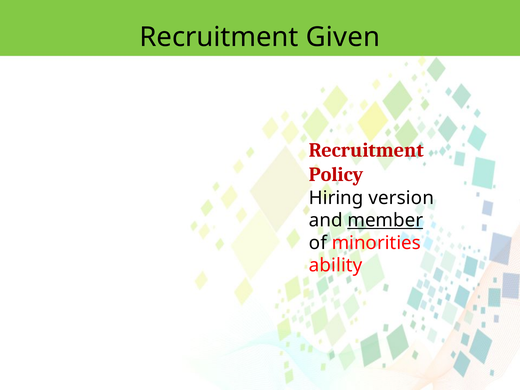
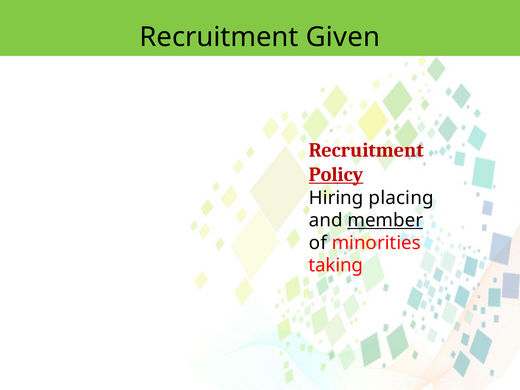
Policy underline: none -> present (336, 175)
version: version -> placing (401, 198)
ability: ability -> taking (336, 265)
